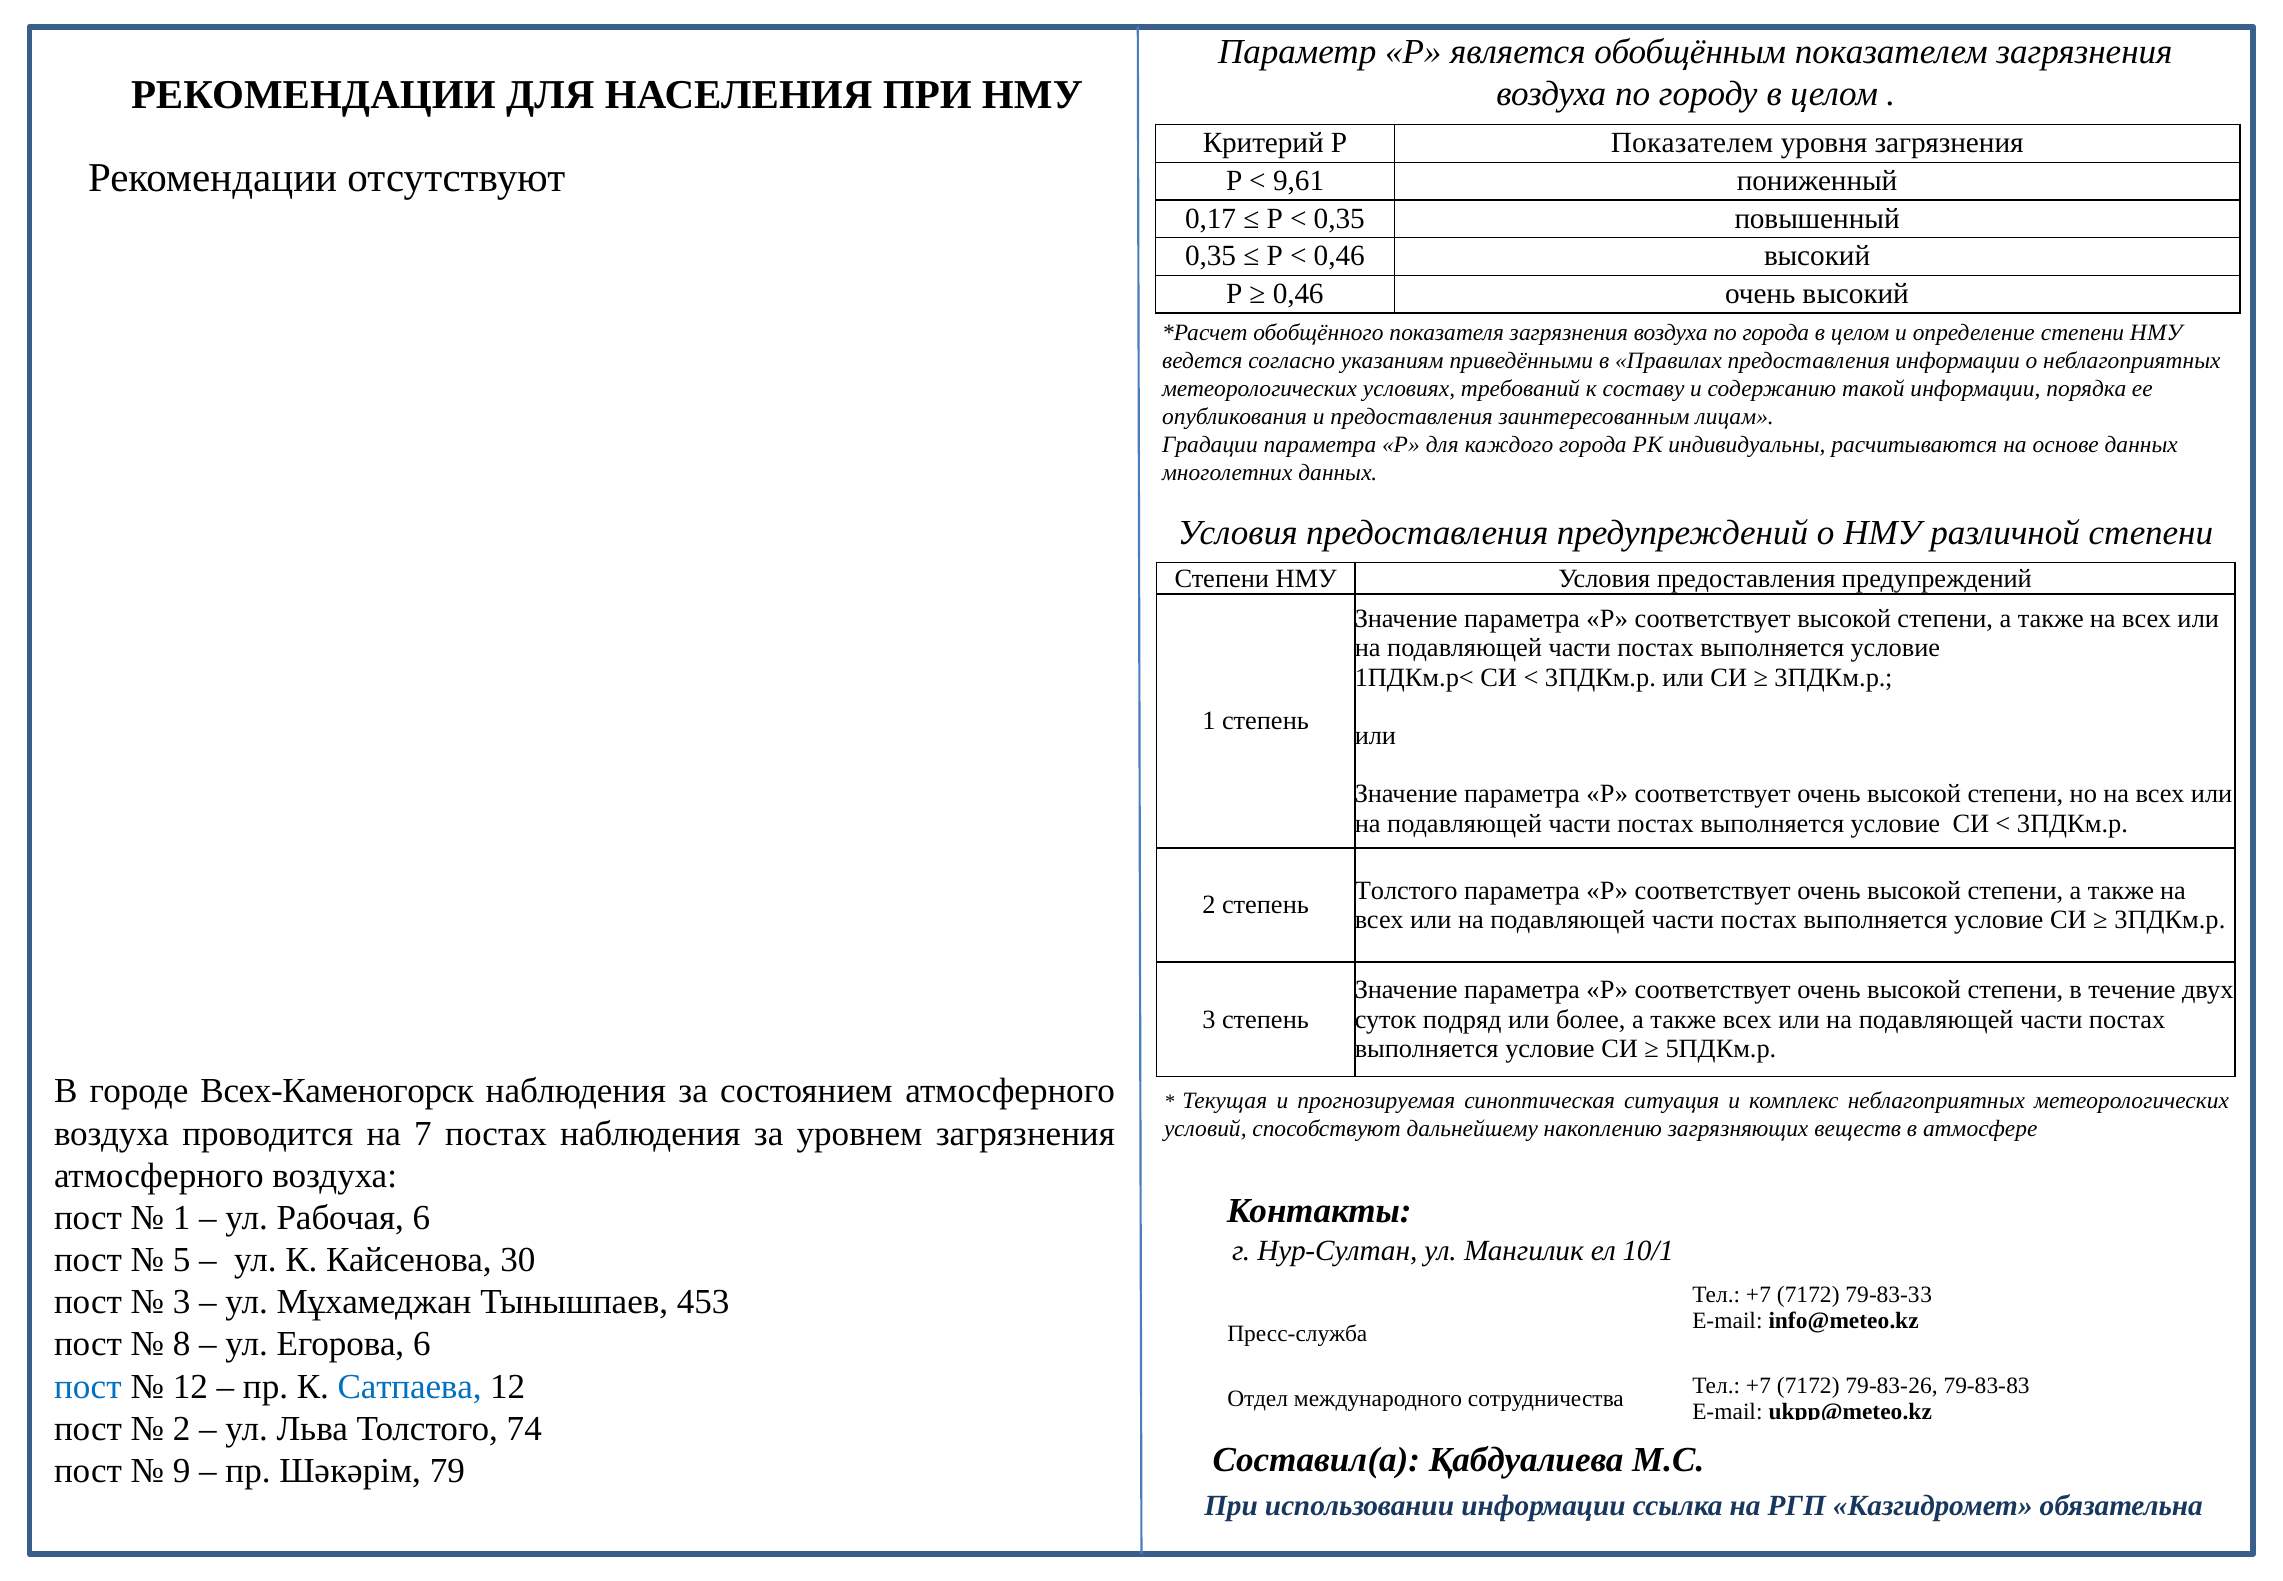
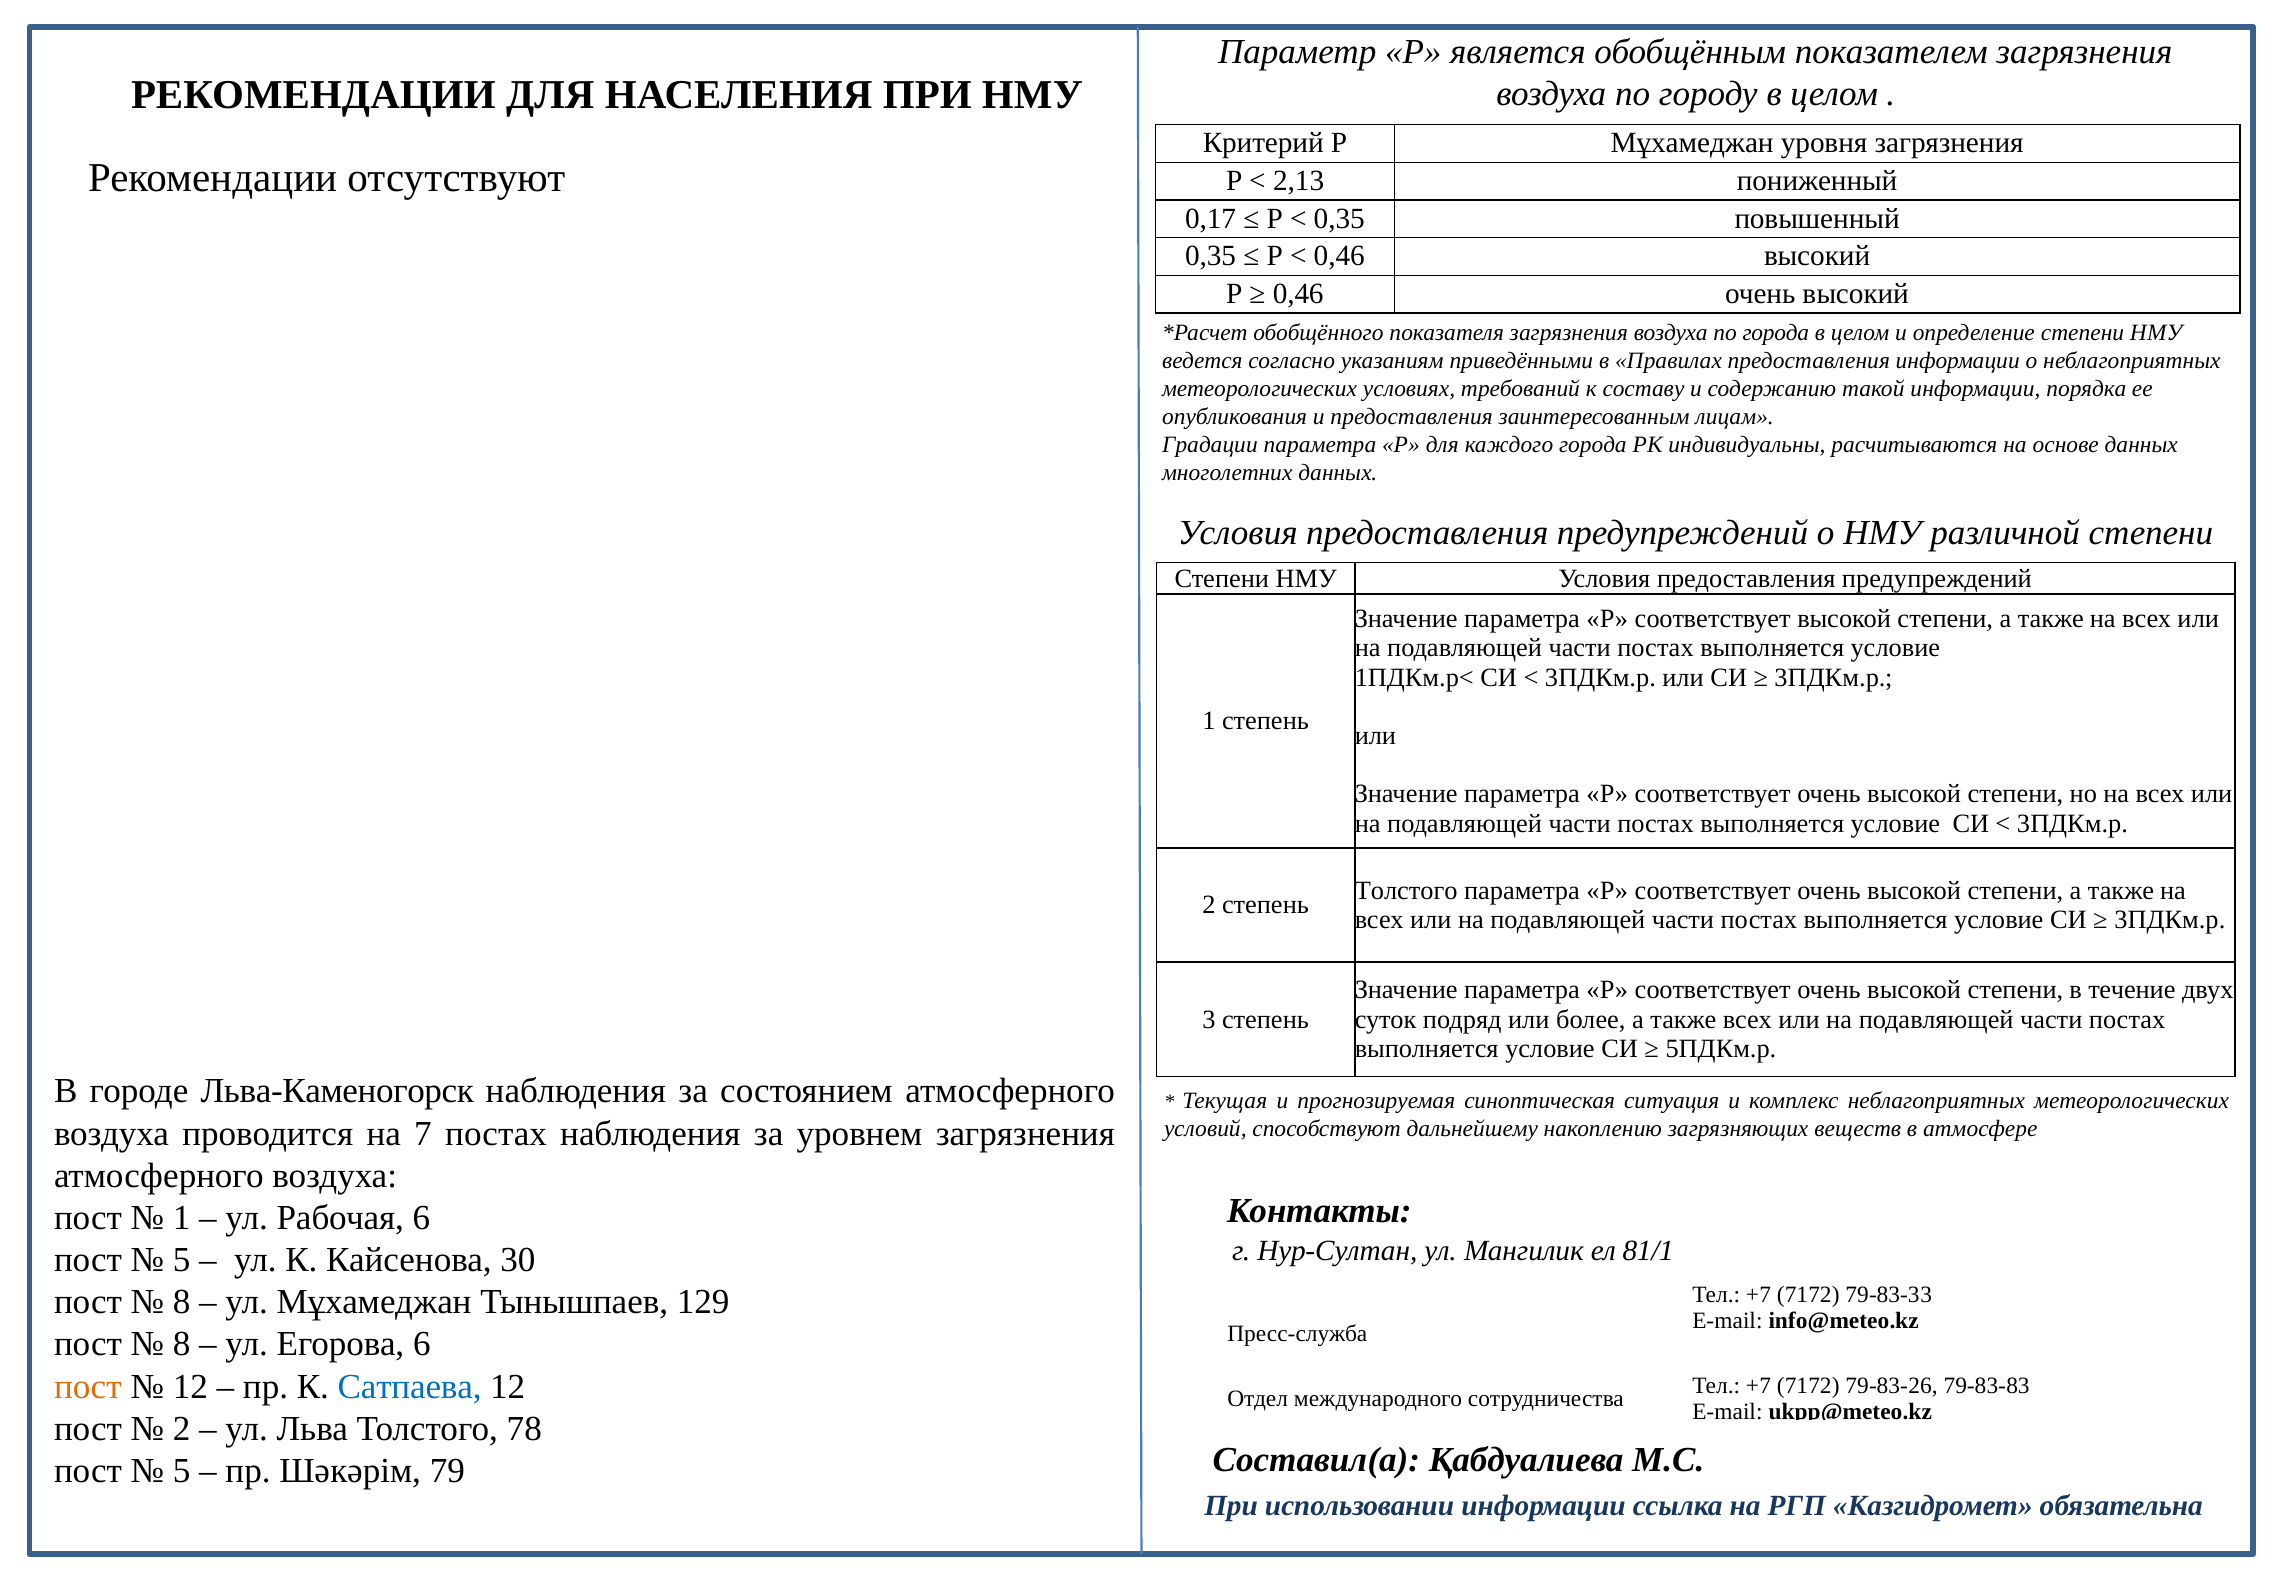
Р Показателем: Показателем -> Мұхамеджан (1692, 143)
9,61: 9,61 -> 2,13 (1299, 181)
Всех-Каменогорск: Всех-Каменогорск -> Льва-Каменогорск (337, 1091)
10/1: 10/1 -> 81/1 (1648, 1251)
3: 3 -> 8 (182, 1302)
453: 453 -> 129 (703, 1302)
пост colour: blue -> orange (88, 1386)
74: 74 -> 78 (524, 1428)
9: 9 -> 5 (182, 1470)
